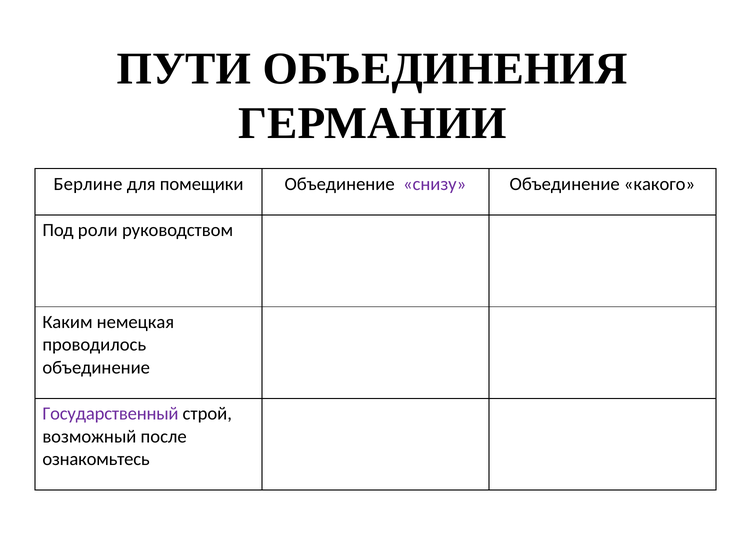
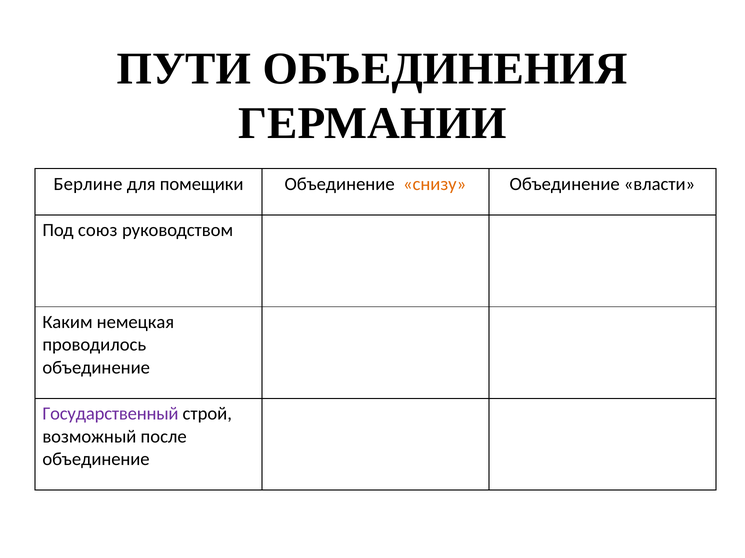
снизу colour: purple -> orange (435, 184)
какого: какого -> власти (659, 184)
роли: роли -> союз (98, 231)
ознакомьтесь: ознакомьтесь -> объединение (96, 460)
